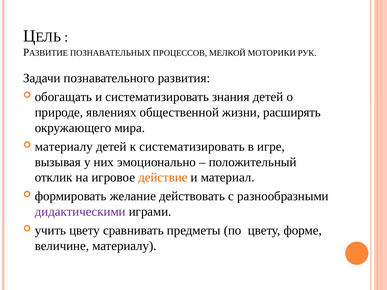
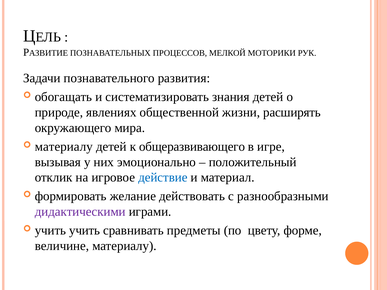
к систематизировать: систематизировать -> общеразвивающего (192, 147)
действие colour: orange -> blue (163, 178)
учить цвету: цвету -> учить (85, 231)
